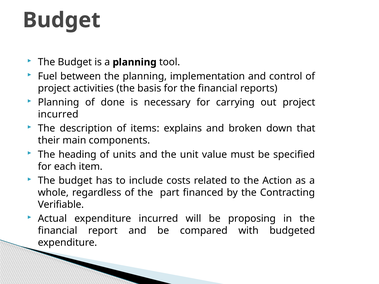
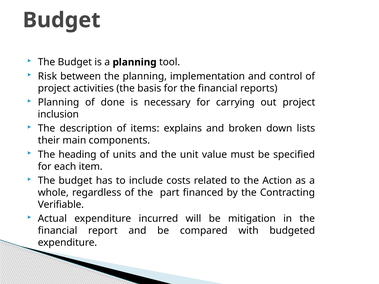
Fuel: Fuel -> Risk (47, 76)
incurred: incurred -> inclusion (58, 114)
that: that -> lists (306, 129)
proposing: proposing -> mitigation (252, 219)
